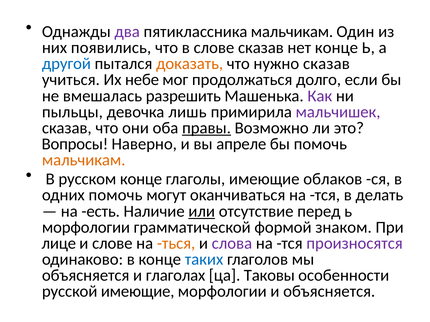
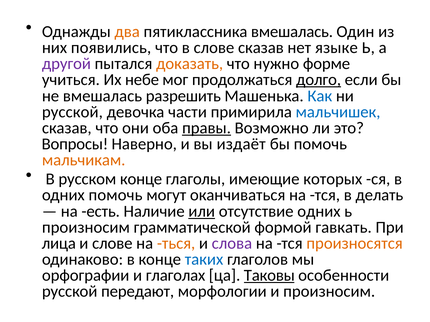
два colour: purple -> orange (127, 32)
пятиклассника мальчикам: мальчикам -> вмешалась (292, 32)
нет конце: конце -> языке (336, 48)
другой colour: blue -> purple (66, 64)
нужно сказав: сказав -> форме (327, 64)
долго underline: none -> present (319, 80)
Как colour: purple -> blue (320, 96)
пыльцы: пыльцы -> русской (72, 112)
лишь: лишь -> части (188, 112)
мальчишек colour: purple -> blue (338, 112)
апреле: апреле -> издаёт (241, 144)
облаков: облаков -> которых (333, 179)
отсутствие перед: перед -> одних (319, 211)
морфологии: морфологии -> произносим (86, 228)
знаком: знаком -> гавкать (344, 228)
лице: лице -> лица (59, 244)
произносятся colour: purple -> orange (355, 244)
объясняется: объясняется -> орфографии (86, 276)
Таковы underline: none -> present (269, 276)
русской имеющие: имеющие -> передают (138, 292)
и объясняется: объясняется -> произносим (329, 292)
